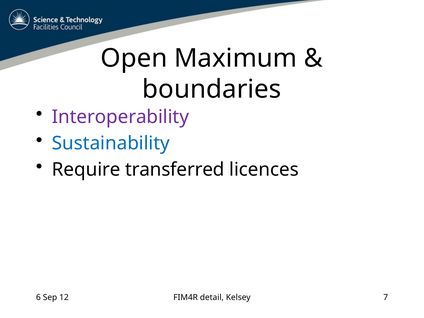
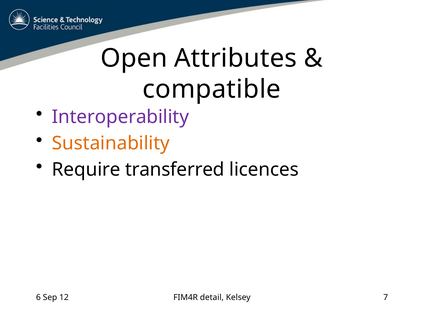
Maximum: Maximum -> Attributes (236, 58)
boundaries: boundaries -> compatible (212, 89)
Sustainability colour: blue -> orange (111, 143)
